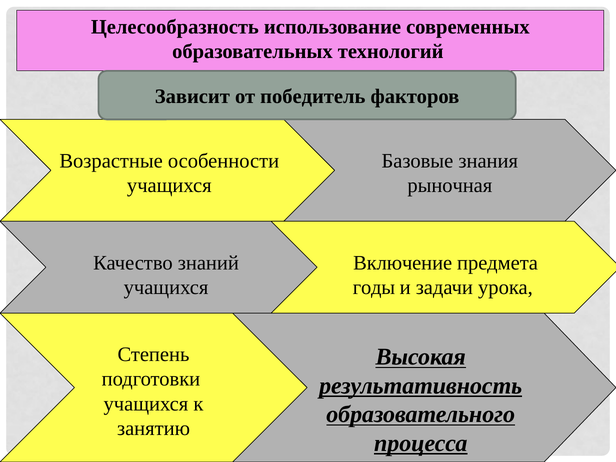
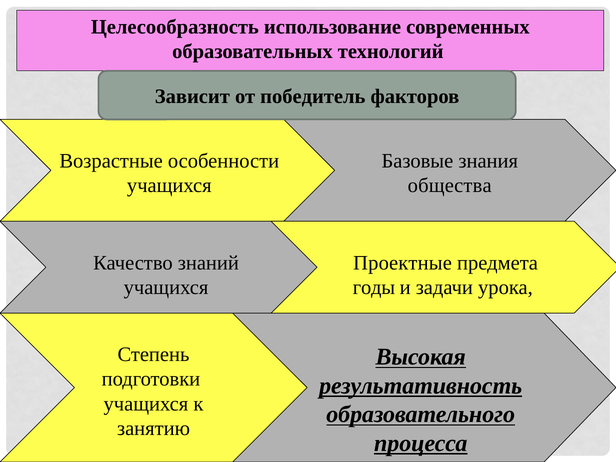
рыночная: рыночная -> общества (450, 185)
Включение: Включение -> Проектные (403, 263)
